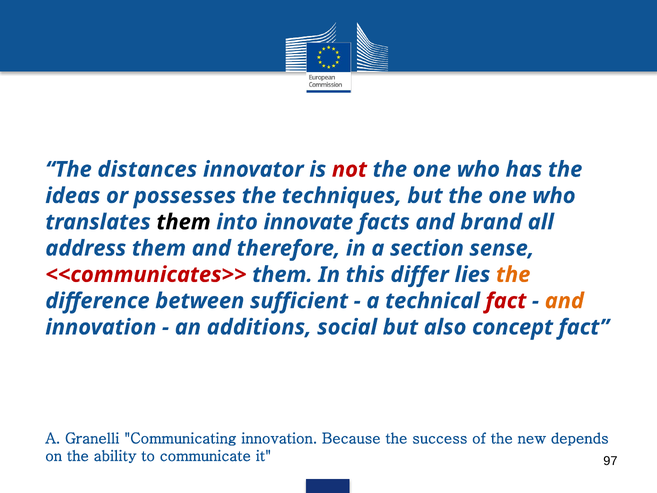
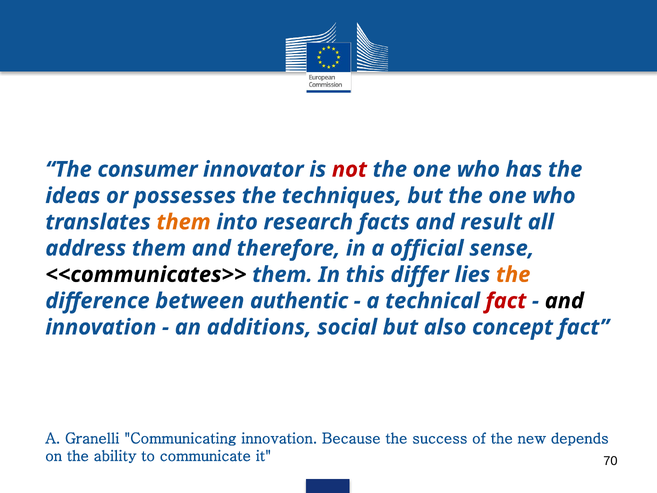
distances: distances -> consumer (148, 169)
them colour: black -> orange (184, 222)
innovate: innovate -> research (308, 222)
brand: brand -> result (491, 222)
section: section -> official (427, 248)
<<communicates>> colour: red -> black (146, 275)
sufficient: sufficient -> authentic (299, 301)
and colour: orange -> black (564, 301)
97: 97 -> 70 (610, 461)
